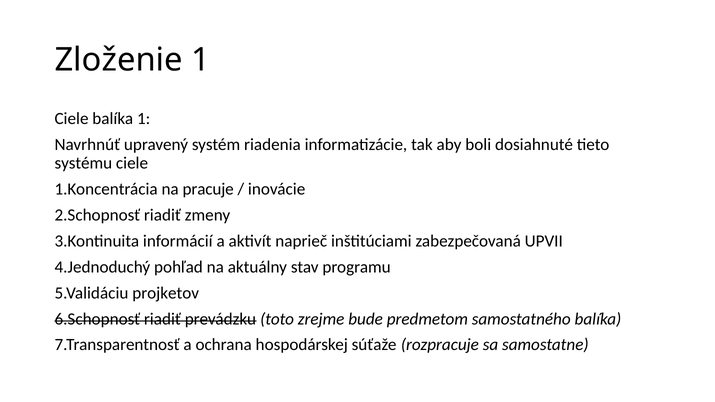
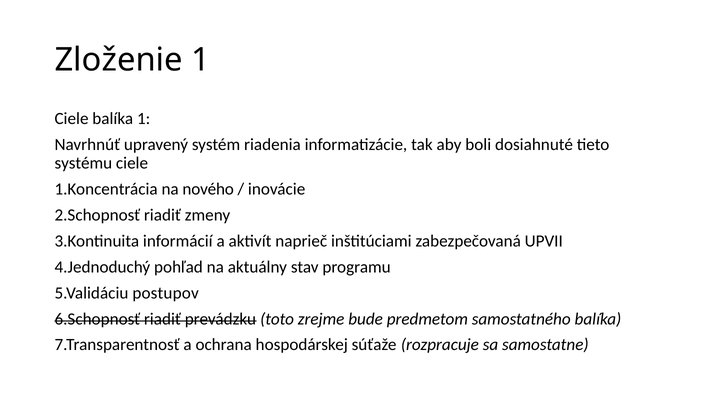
pracuje: pracuje -> nového (208, 189)
projketov: projketov -> postupov (166, 293)
